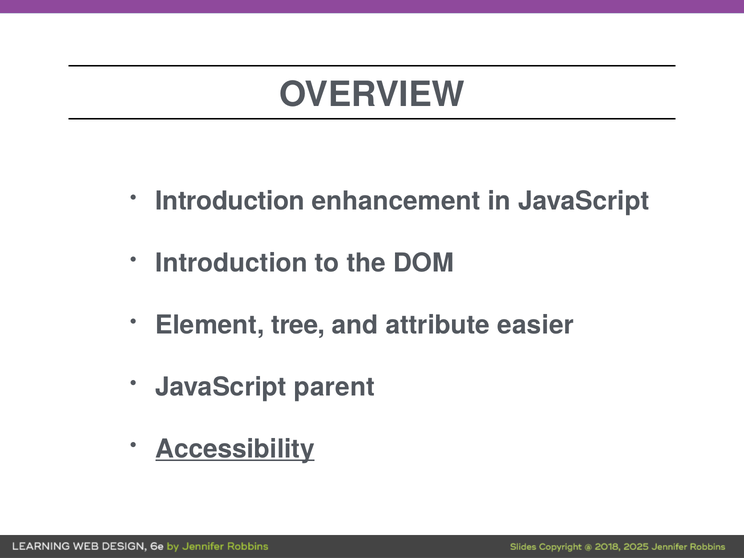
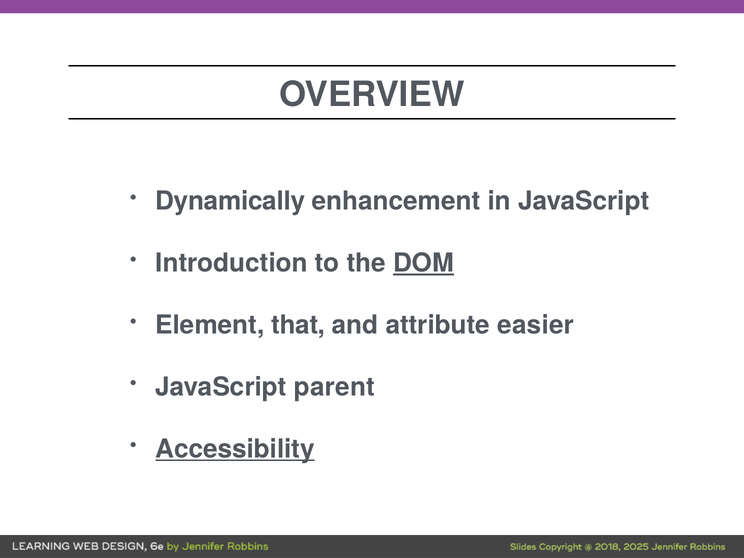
Introduction: Introduction -> Dynamically (230, 201)
DOM underline: none -> present (424, 263)
tree: tree -> that (298, 325)
